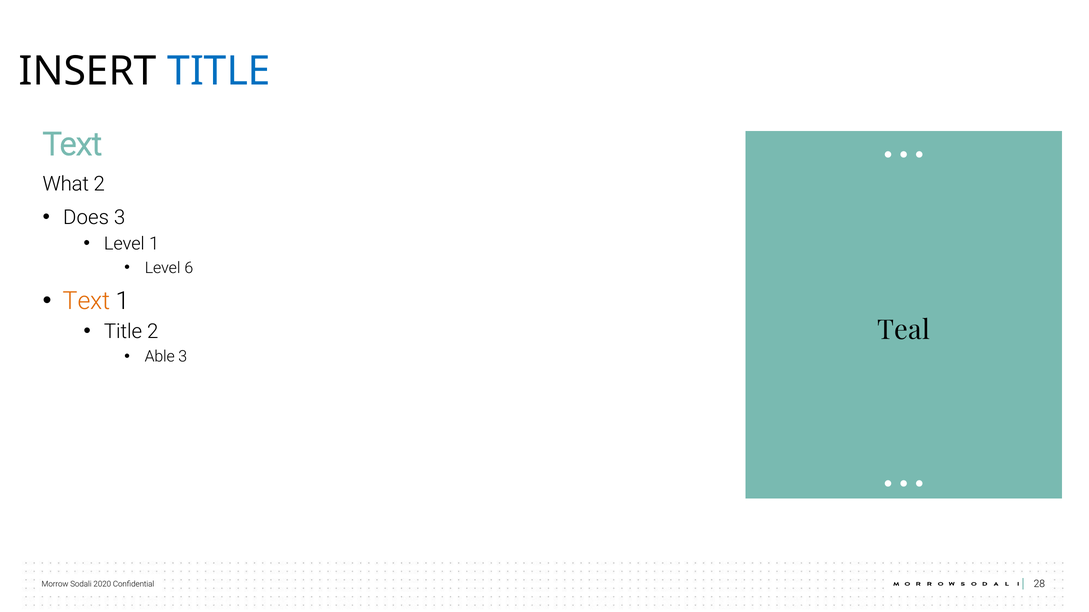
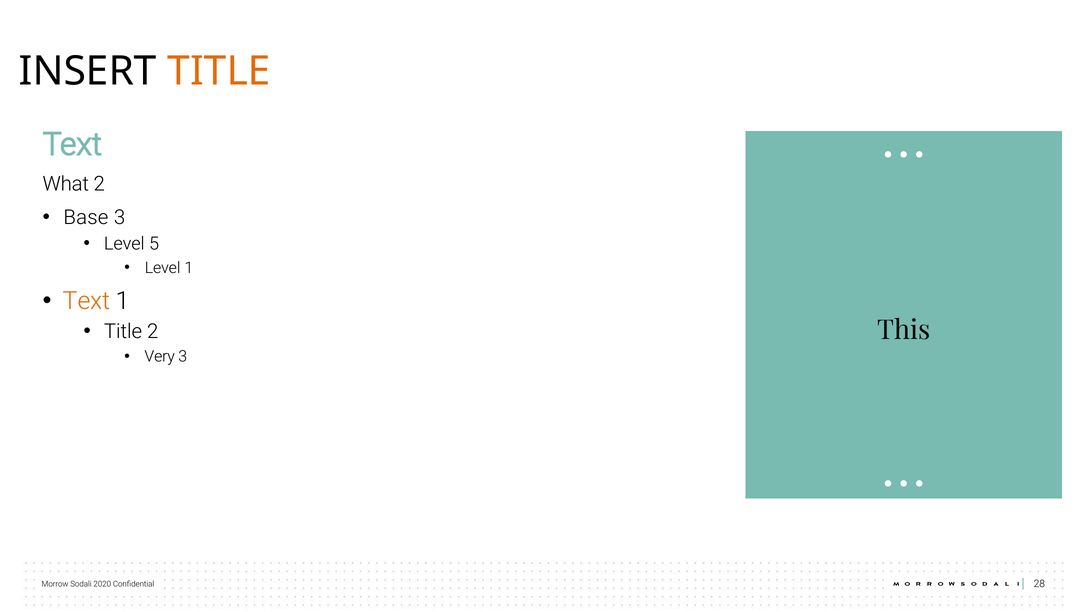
TITLE colour: blue -> orange (219, 71)
Does: Does -> Base (86, 218)
Level 1: 1 -> 5 (154, 244)
Level 6: 6 -> 1 (189, 268)
Teal: Teal -> This (904, 330)
Able: Able -> Very (160, 357)
